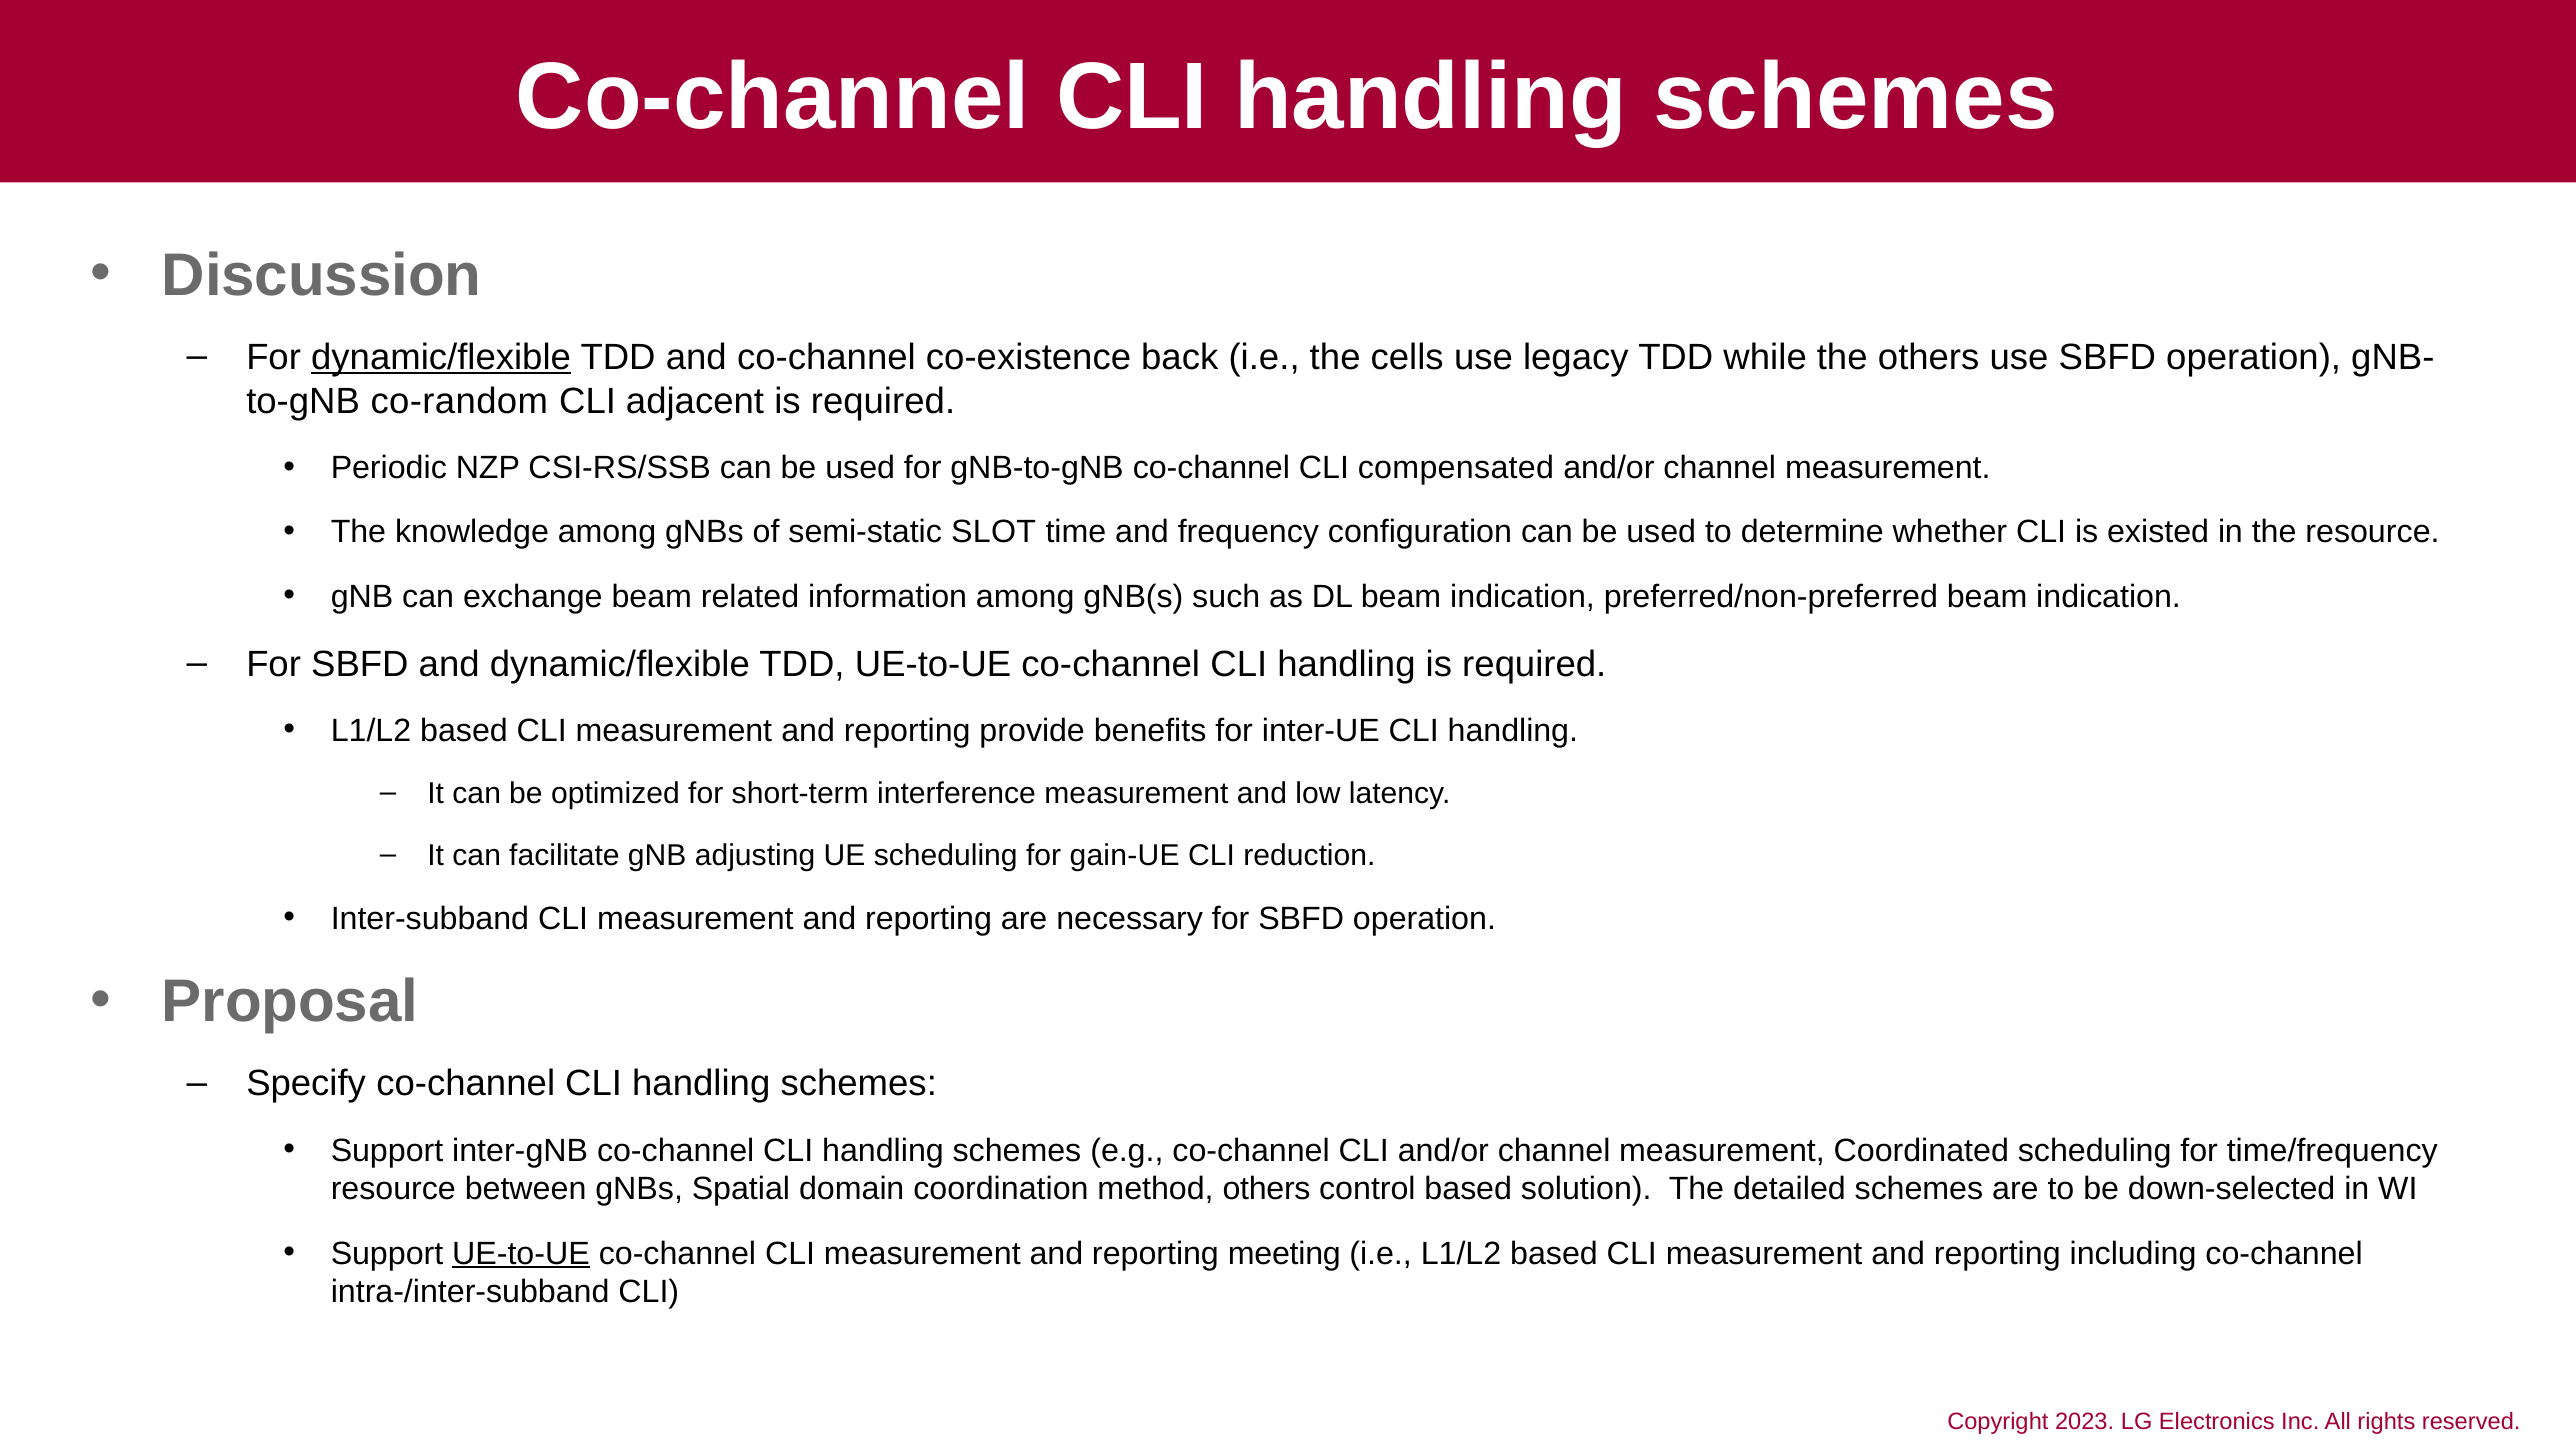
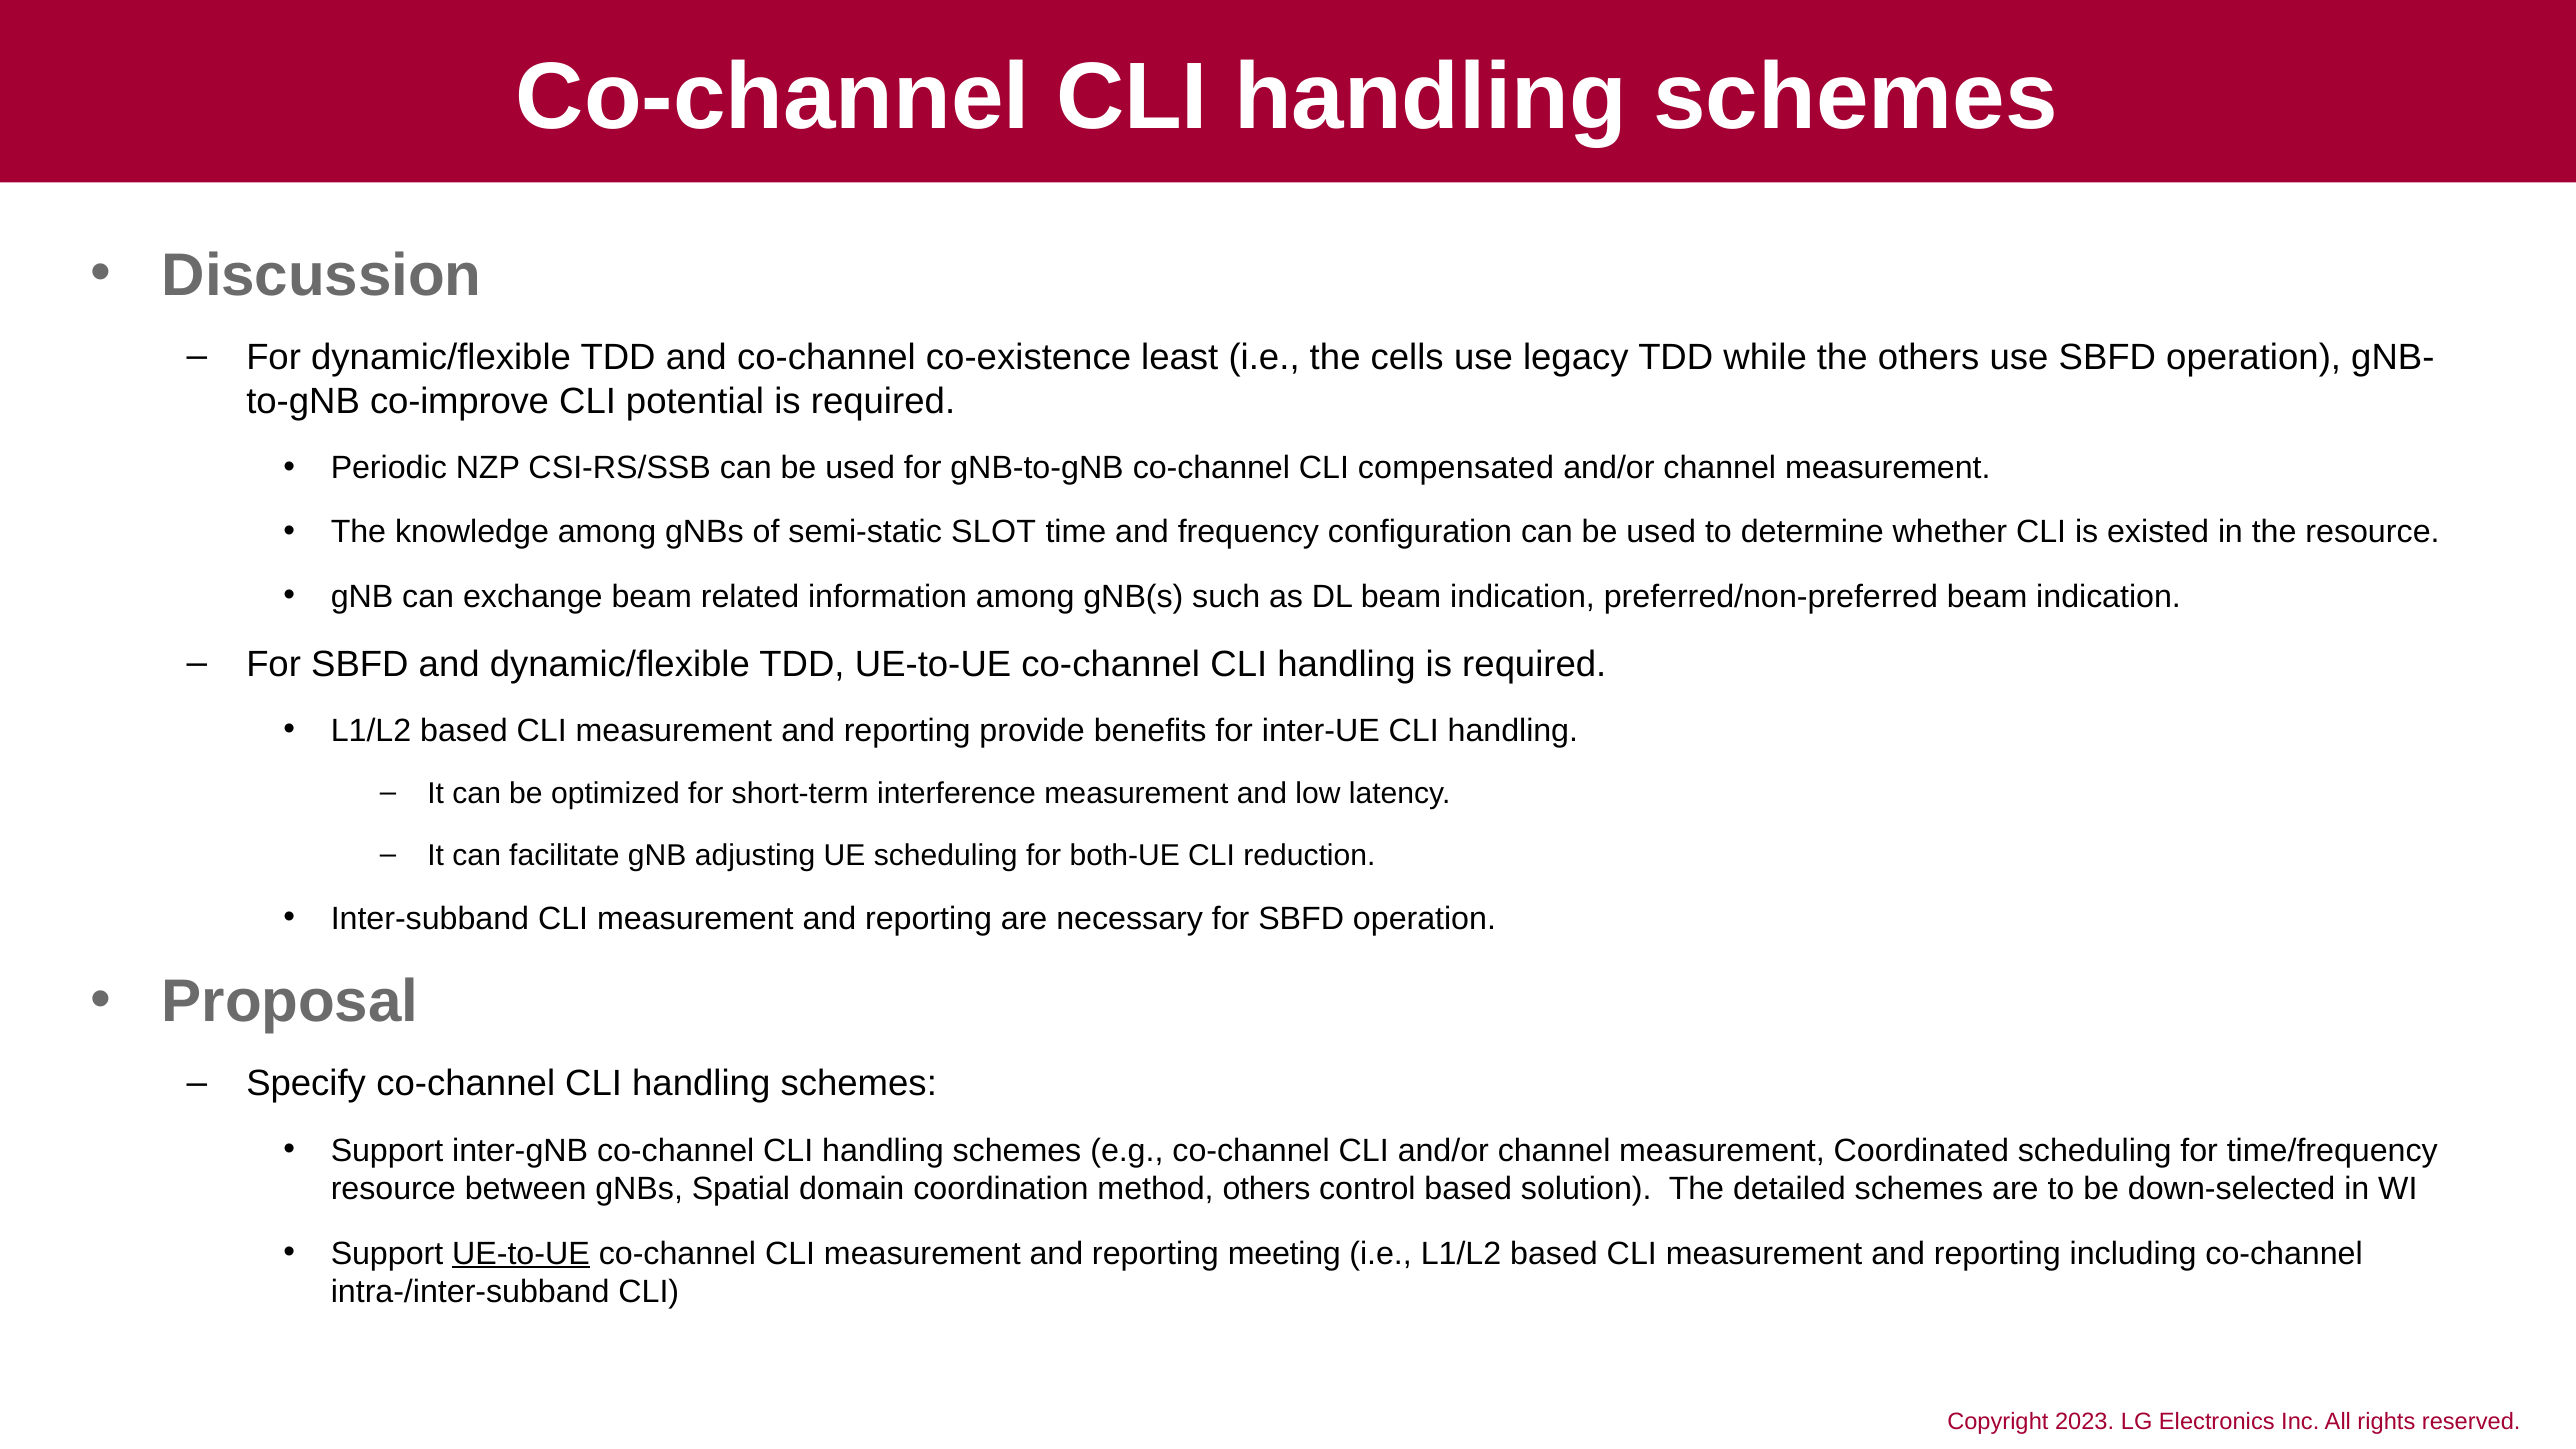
dynamic/flexible underline: present -> none (441, 357)
back: back -> least (1180, 357)
co-random: co-random -> co-improve (460, 401)
adjacent: adjacent -> potential (695, 401)
gain-UE: gain-UE -> both-UE (1125, 855)
